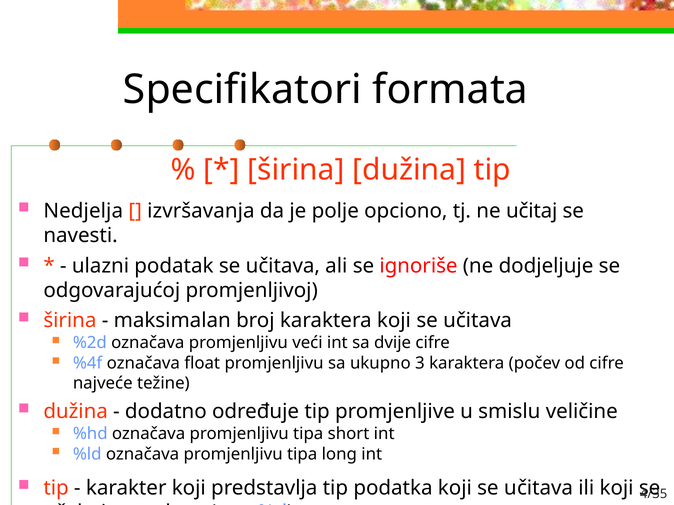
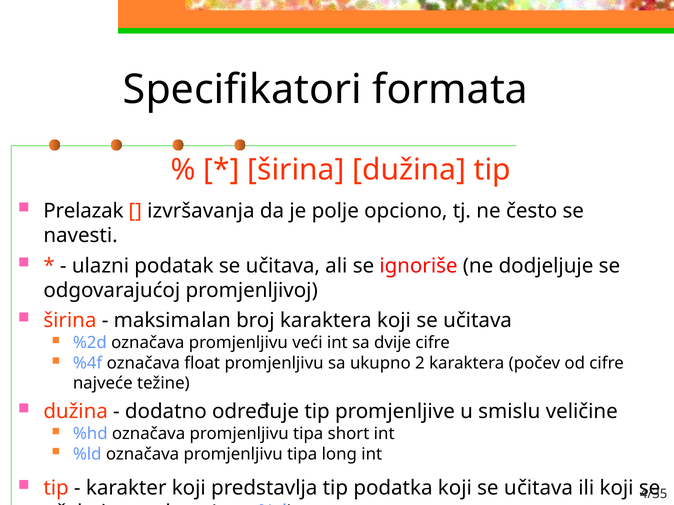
Nedjelja: Nedjelja -> Prelazak (83, 211)
učitaj: učitaj -> često (532, 211)
3: 3 -> 2 (420, 363)
